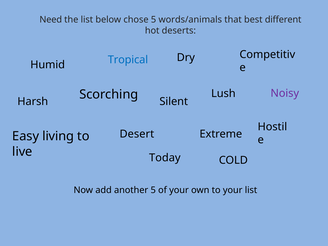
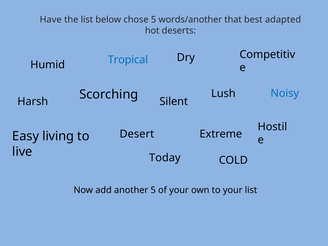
Need: Need -> Have (51, 20)
words/animals: words/animals -> words/another (190, 20)
different: different -> adapted (283, 20)
Noisy colour: purple -> blue (285, 93)
